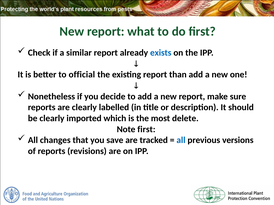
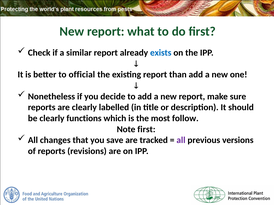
imported: imported -> functions (84, 119)
delete: delete -> follow (185, 119)
all colour: blue -> purple (181, 141)
